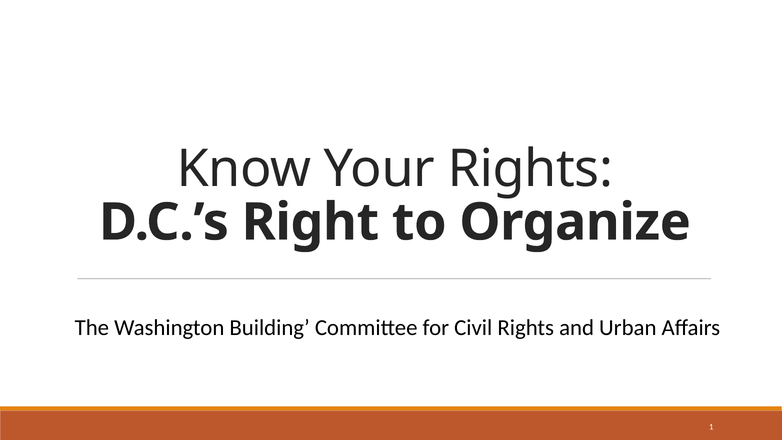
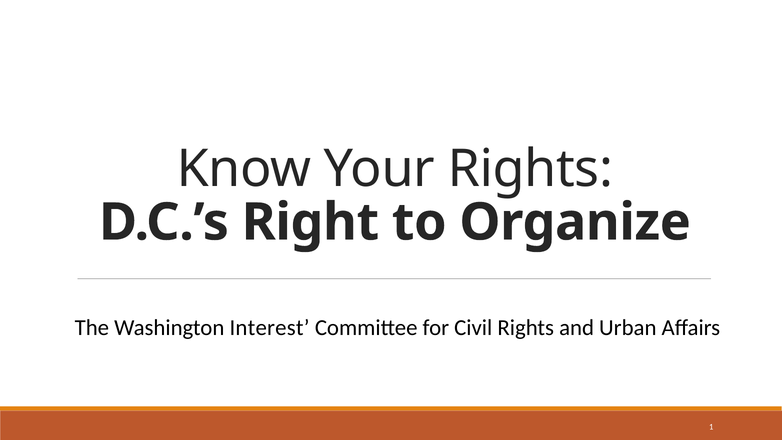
Building: Building -> Interest (269, 327)
